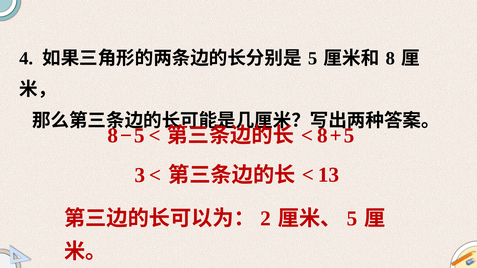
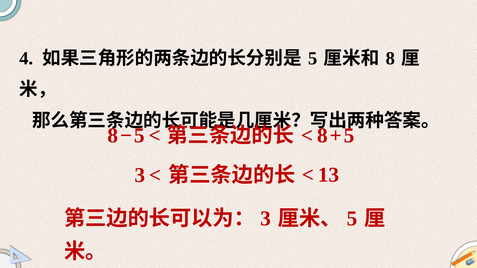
2: 2 -> 3 (266, 219)
